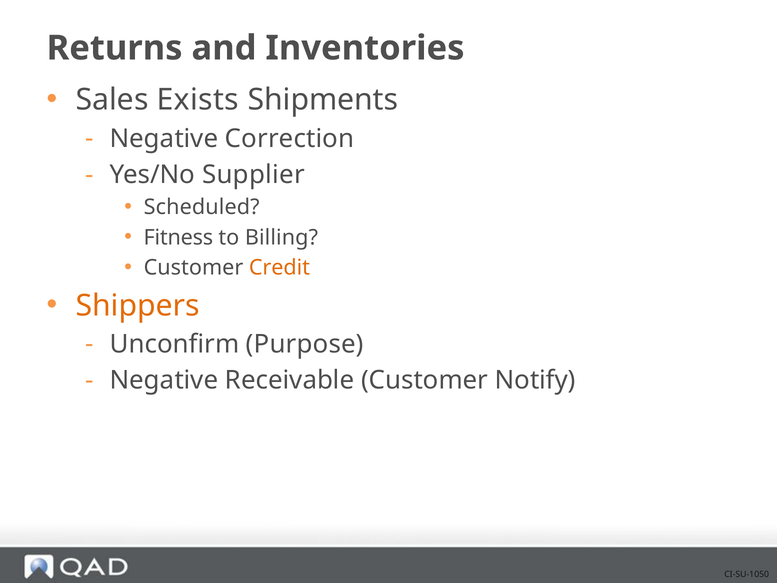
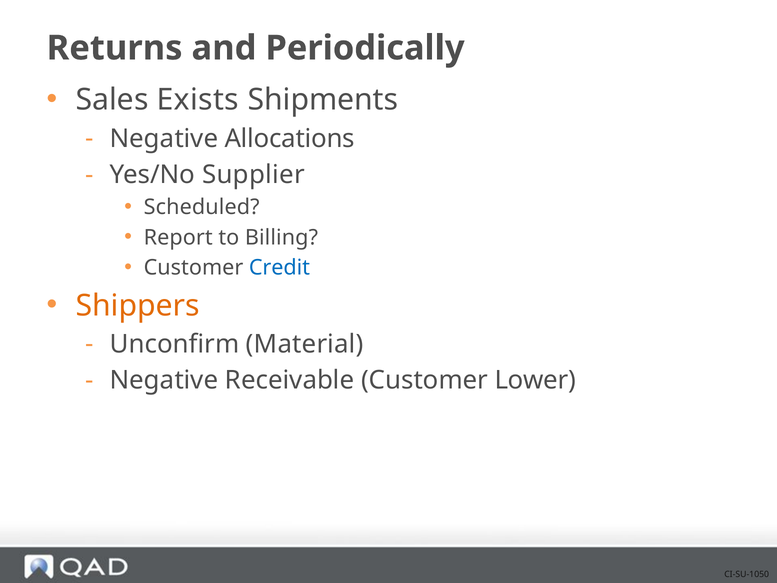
Inventories: Inventories -> Periodically (365, 48)
Correction: Correction -> Allocations (290, 138)
Fitness: Fitness -> Report (178, 237)
Credit colour: orange -> blue (279, 268)
Purpose: Purpose -> Material (305, 344)
Notify: Notify -> Lower (535, 380)
